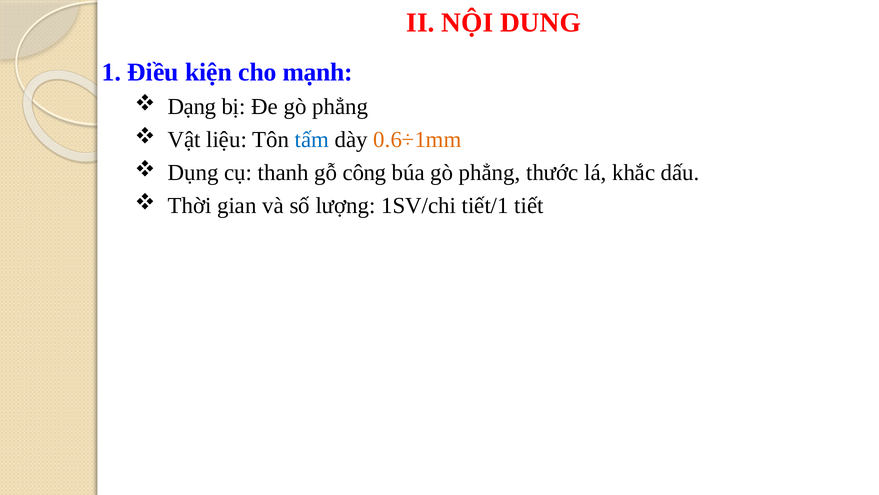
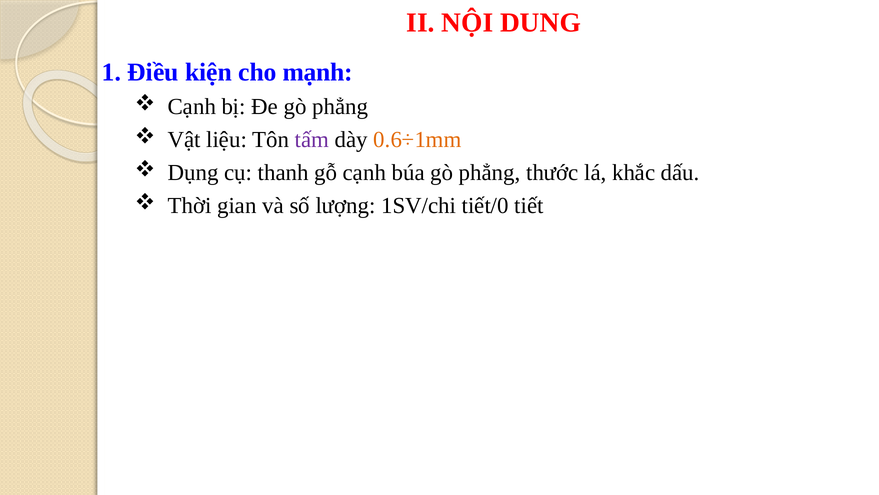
Dạng: Dạng -> Cạnh (192, 107)
tấm colour: blue -> purple (312, 140)
gỗ công: công -> cạnh (364, 173)
tiết/1: tiết/1 -> tiết/0 (485, 206)
